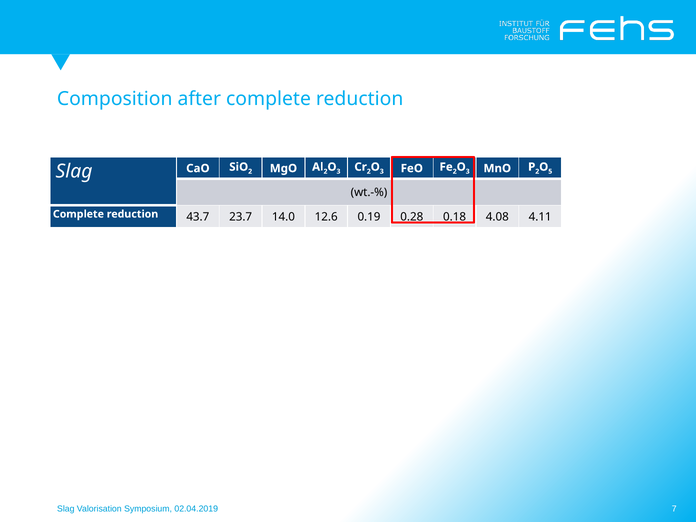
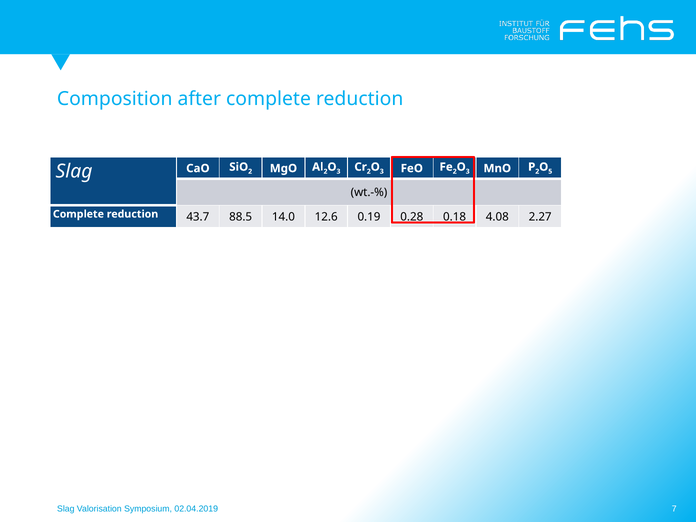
23.7: 23.7 -> 88.5 (241, 217)
4.11: 4.11 -> 2.27 (540, 217)
